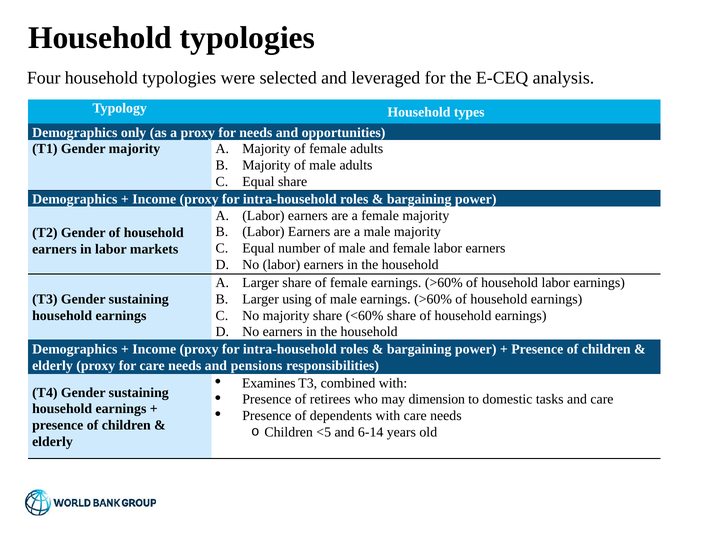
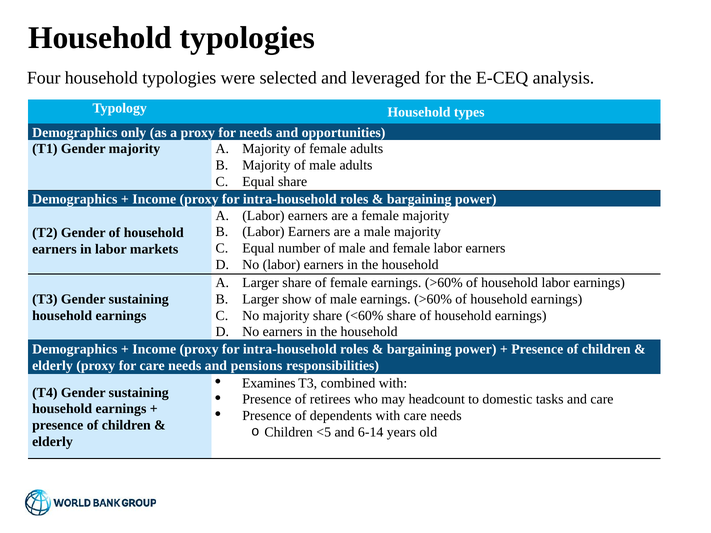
using: using -> show (297, 299)
dimension: dimension -> headcount (437, 400)
